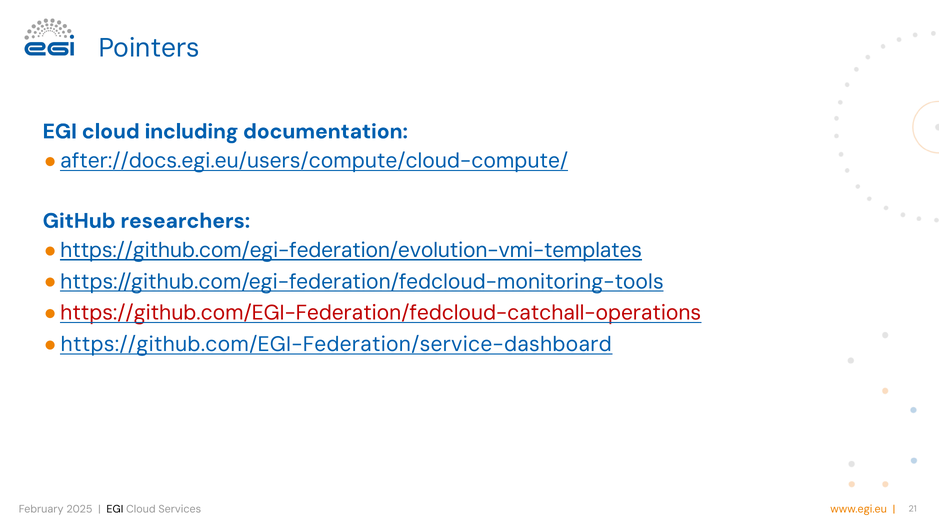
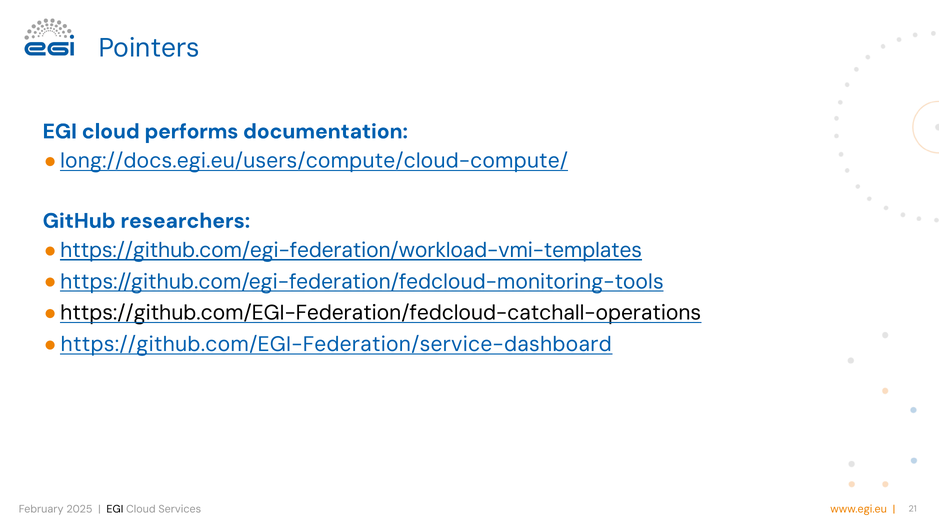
including: including -> performs (191, 131)
after://docs.egi.eu/users/compute/cloud-compute/: after://docs.egi.eu/users/compute/cloud-compute/ -> long://docs.egi.eu/users/compute/cloud-compute/ (314, 161)
https://github.com/egi-federation/evolution-vmi-templates: https://github.com/egi-federation/evolution-vmi-templates -> https://github.com/egi-federation/workload-vmi-templates (351, 250)
https://github.com/EGI-Federation/fedcloud-catchall-operations colour: red -> black (381, 313)
